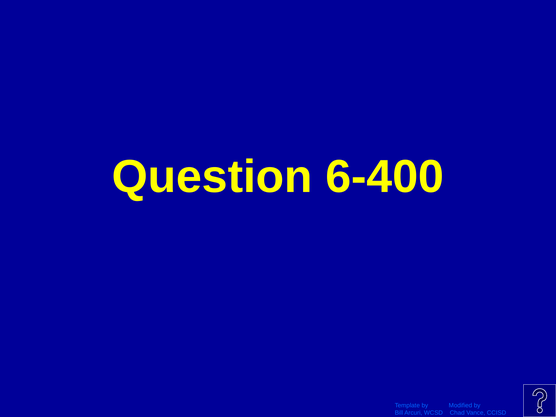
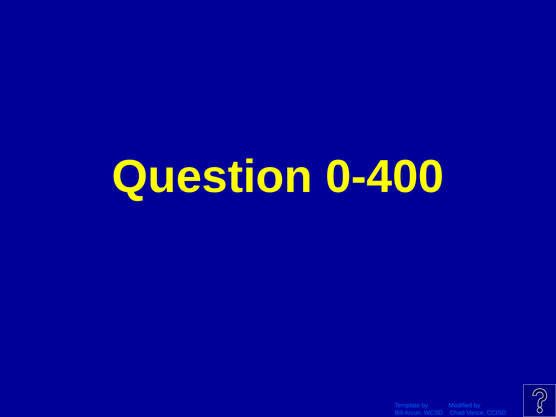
6-400: 6-400 -> 0-400 (385, 177)
